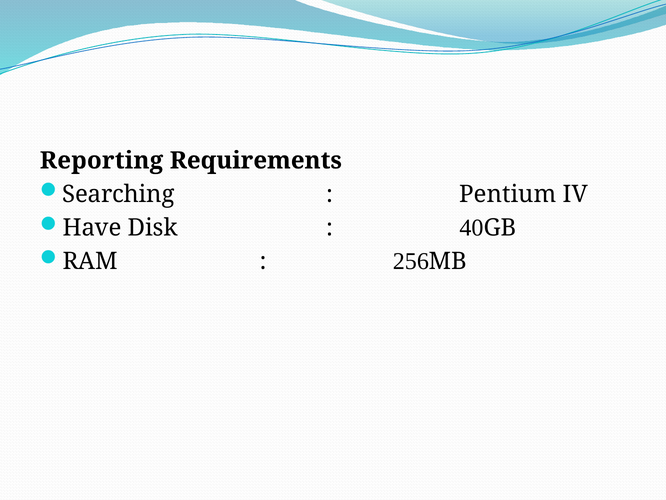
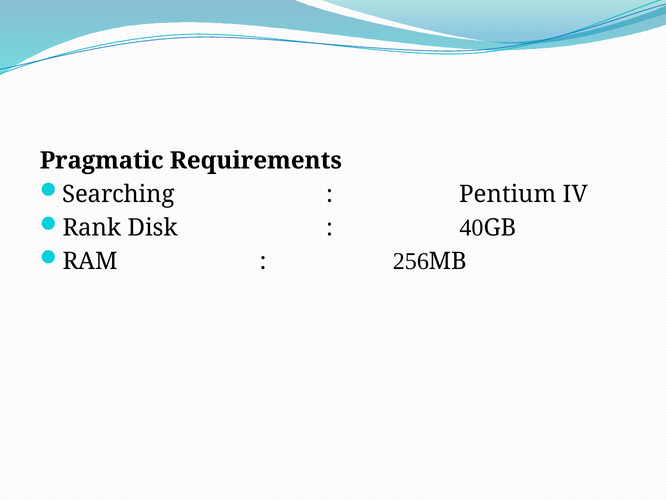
Reporting: Reporting -> Pragmatic (102, 160)
Have: Have -> Rank (92, 228)
